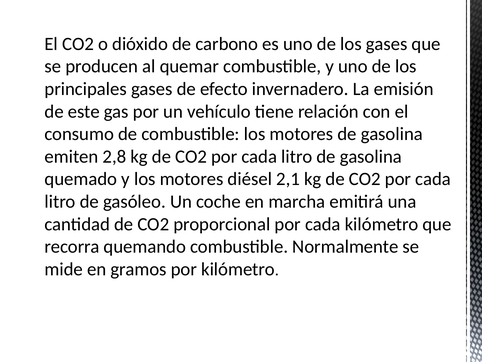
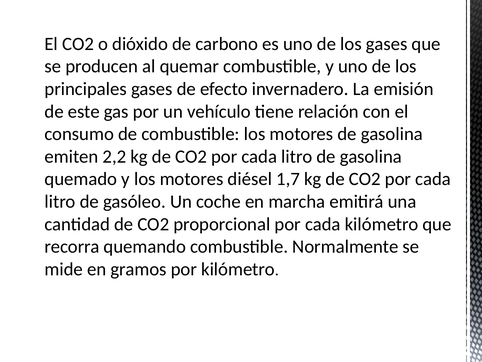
2,8: 2,8 -> 2,2 (114, 156)
2,1: 2,1 -> 1,7 (288, 179)
